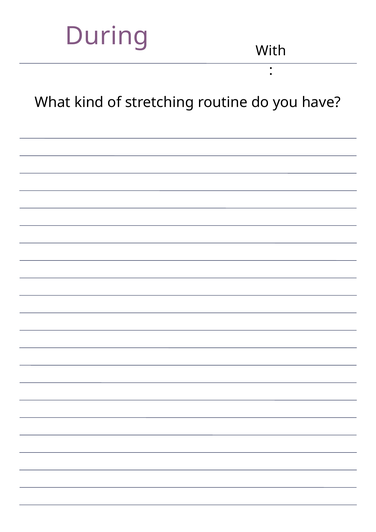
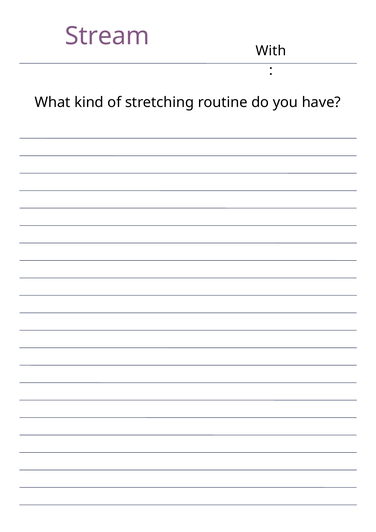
During: During -> Stream (107, 36)
